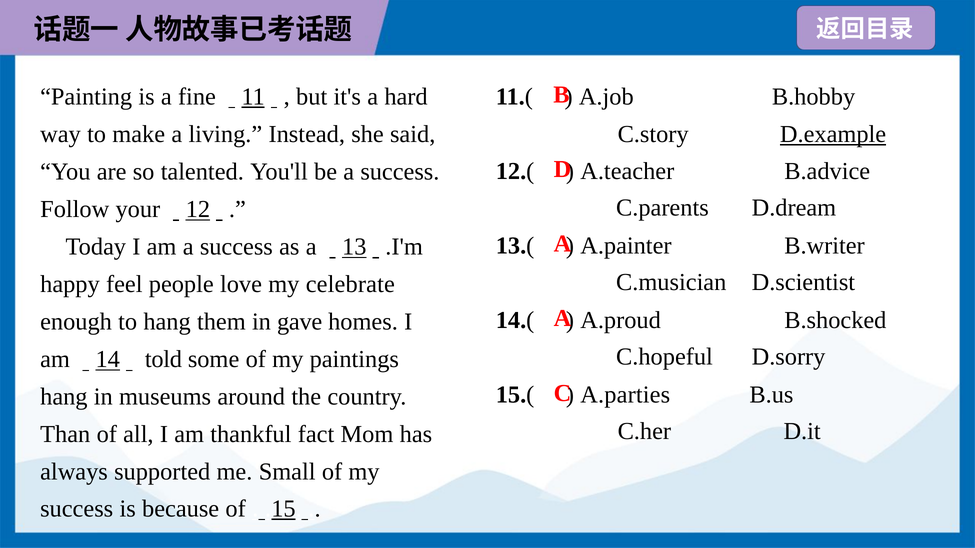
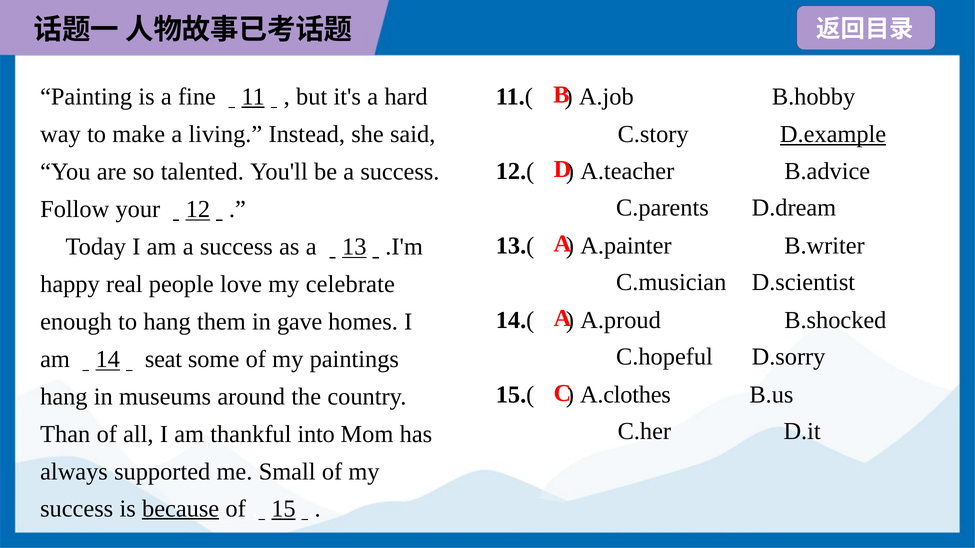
feel: feel -> real (124, 284)
told: told -> seat (163, 360)
A.parties: A.parties -> A.clothes (625, 395)
fact: fact -> into (316, 435)
because underline: none -> present (181, 509)
